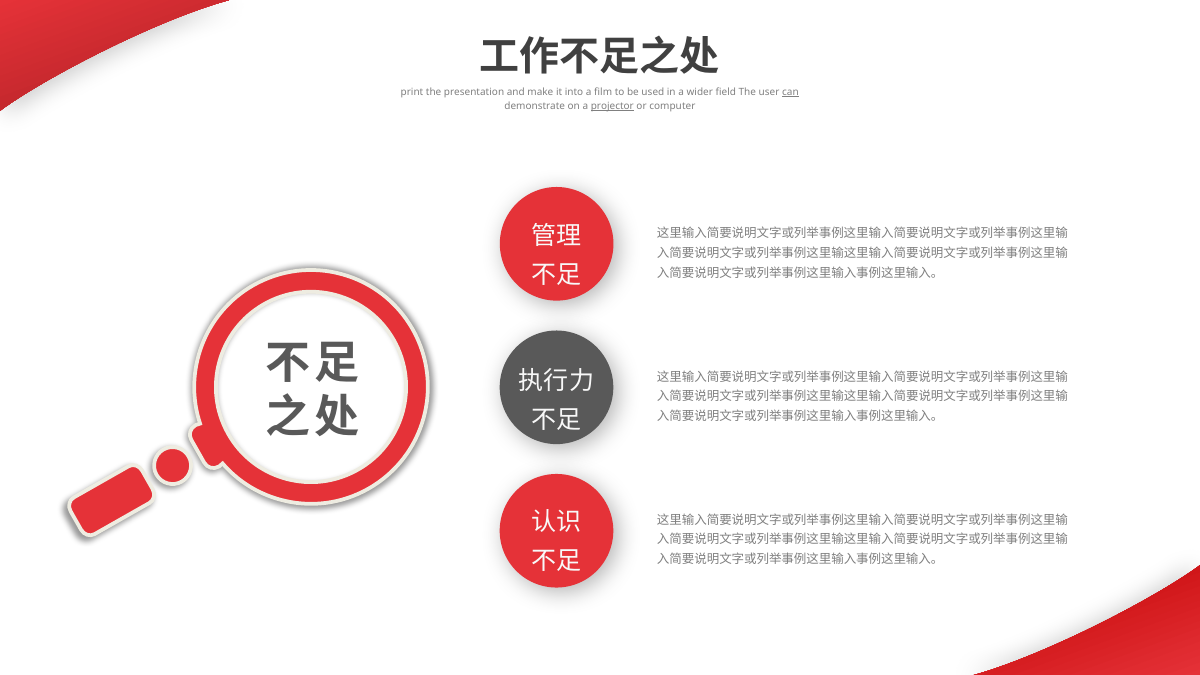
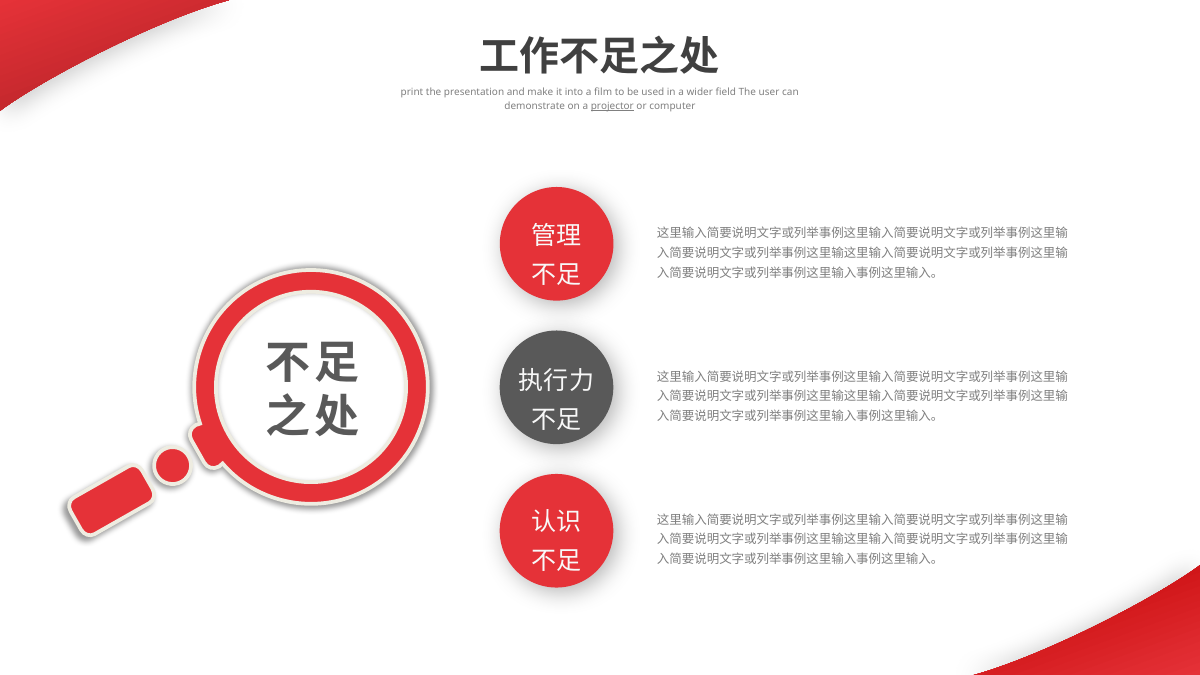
can underline: present -> none (790, 92)
